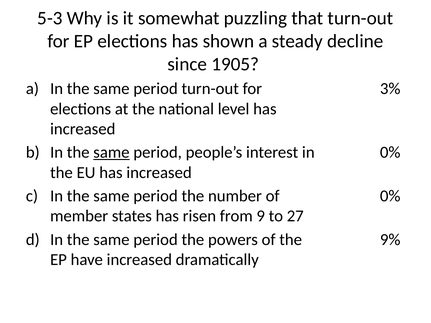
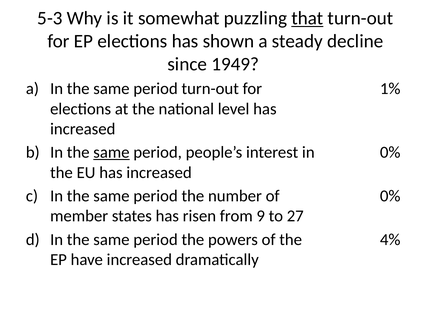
that underline: none -> present (307, 18)
1905: 1905 -> 1949 (235, 64)
3%: 3% -> 1% (390, 89)
9%: 9% -> 4% (390, 240)
